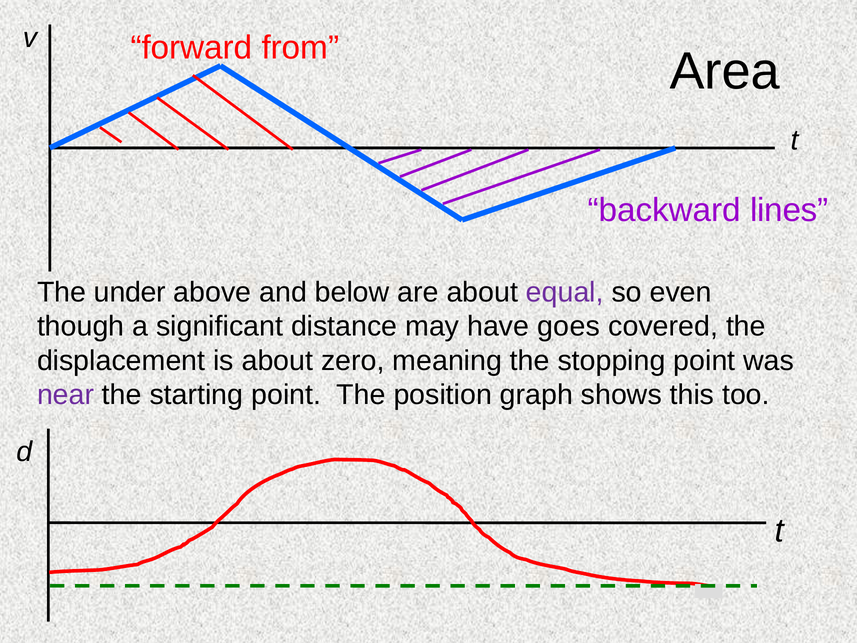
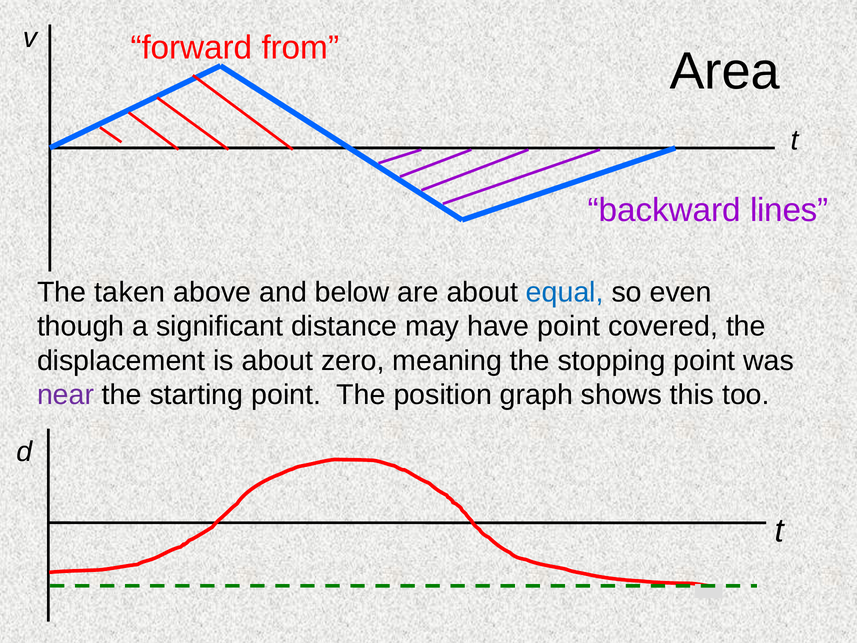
under: under -> taken (130, 292)
equal colour: purple -> blue (565, 292)
have goes: goes -> point (569, 326)
